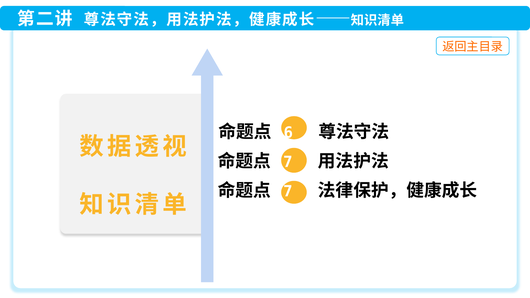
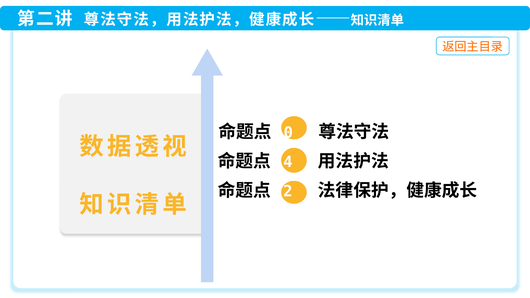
6: 6 -> 0 (288, 133)
7: 7 -> 4 (288, 162)
7: 7 -> 2 (288, 191)
